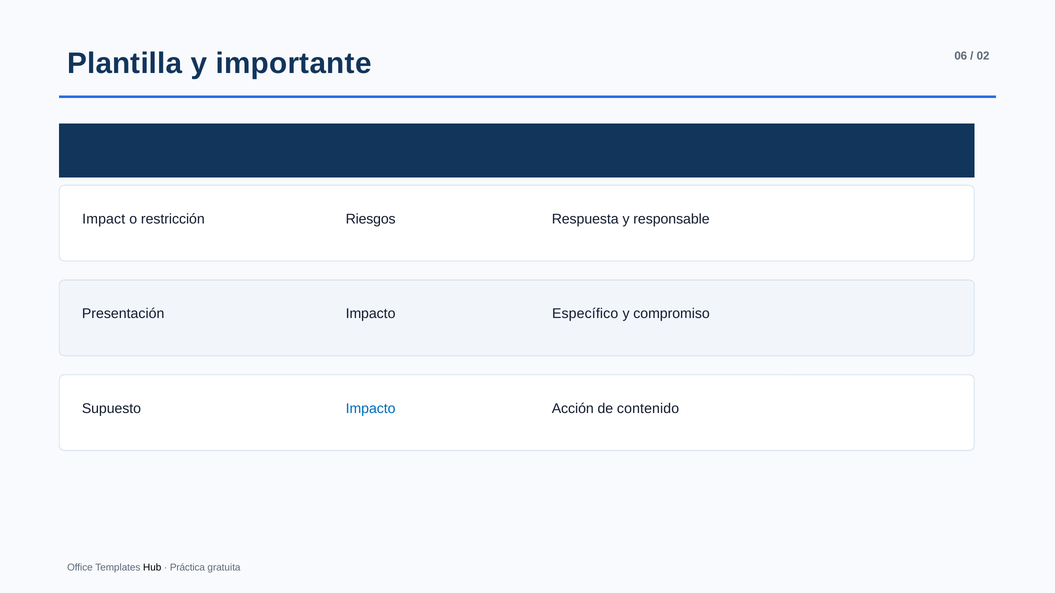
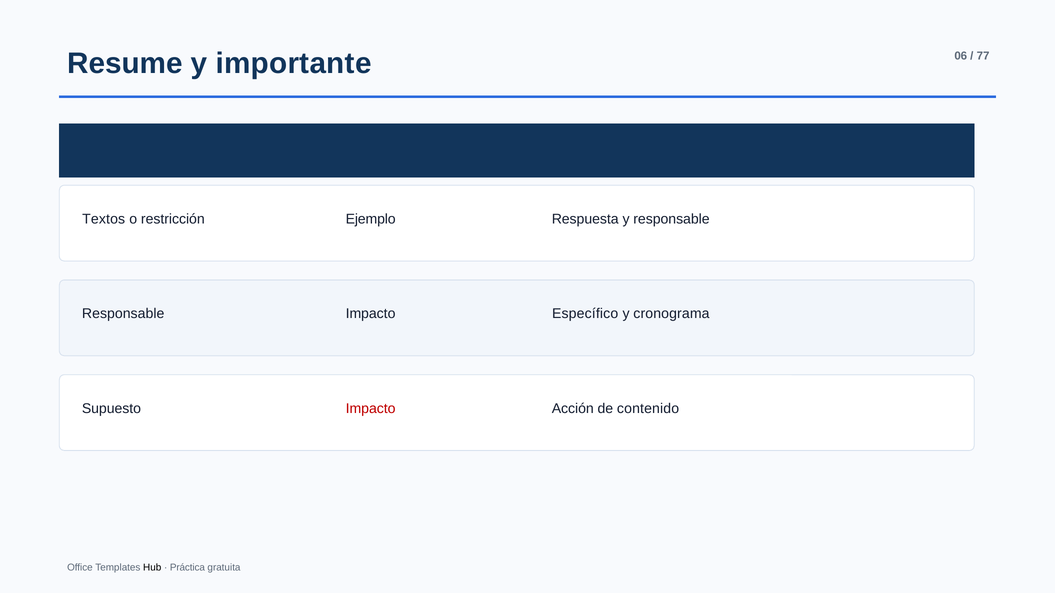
Plantilla: Plantilla -> Resume (125, 63)
02: 02 -> 77 (983, 56)
Impact: Impact -> Textos (104, 219)
Riesgos: Riesgos -> Ejemplo (371, 219)
Presentación: Presentación -> Responsable (123, 314)
compromiso: compromiso -> cronograma (671, 314)
Impacto colour: blue -> red (371, 409)
